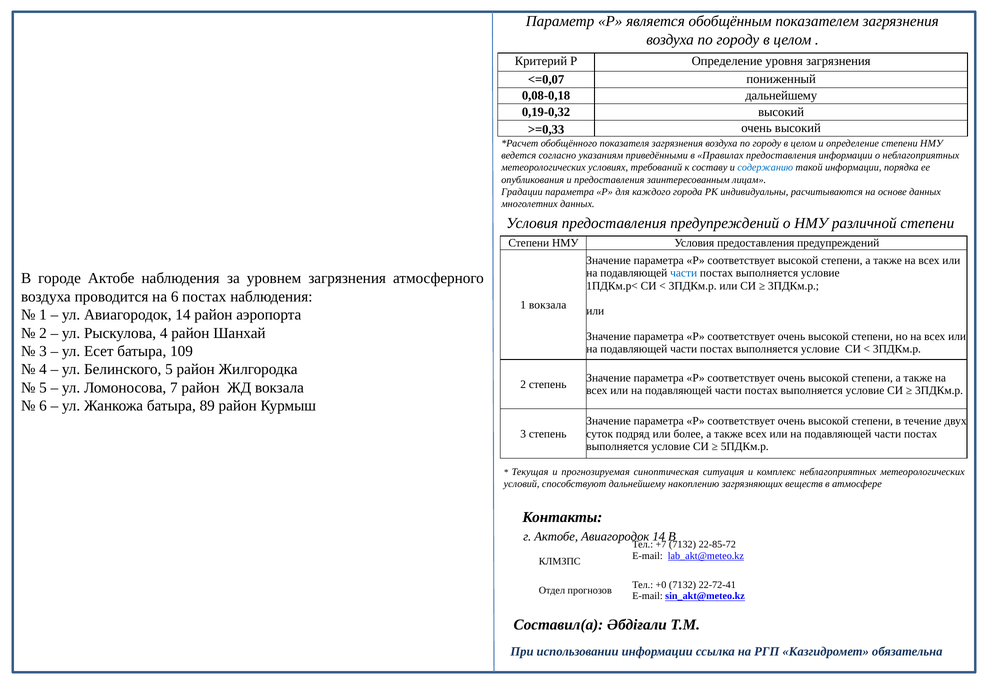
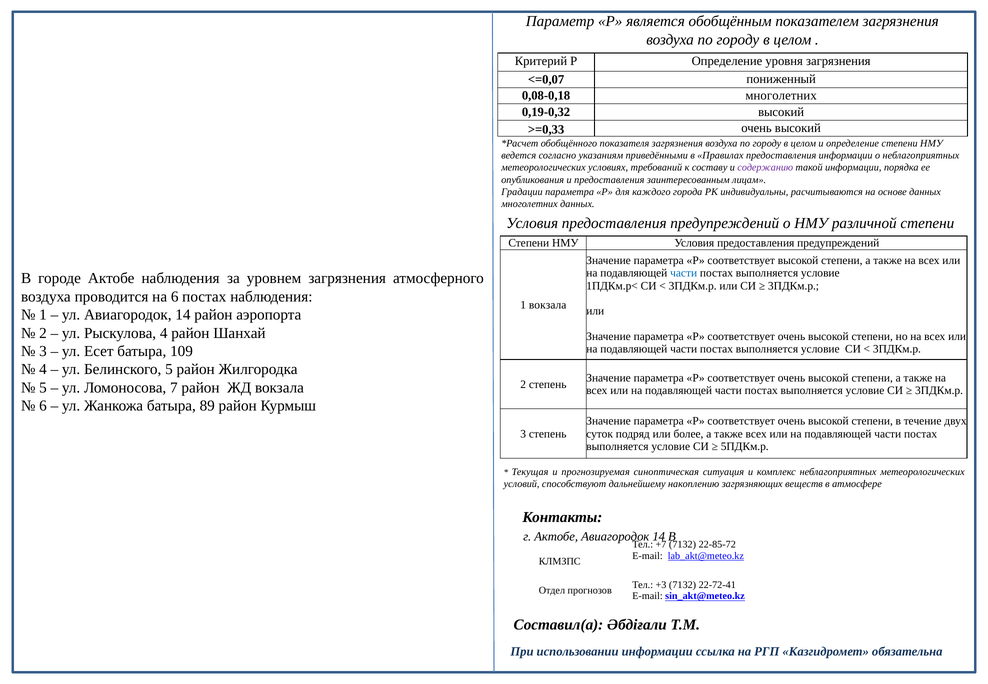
0,08-0,18 дальнейшему: дальнейшему -> многолетних (781, 96)
содержанию colour: blue -> purple (765, 168)
+0: +0 -> +3 (661, 585)
